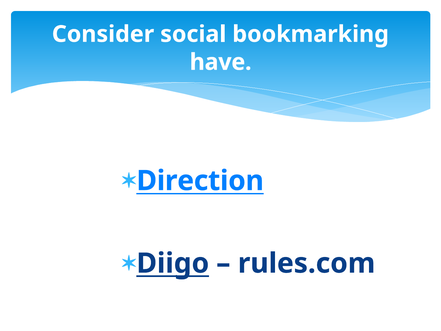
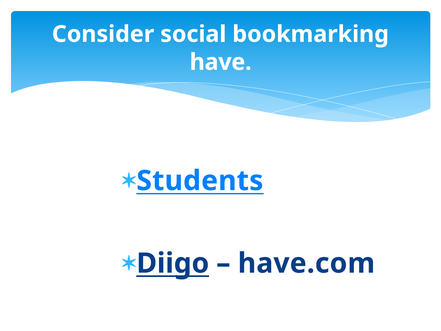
Direction: Direction -> Students (200, 181)
rules.com: rules.com -> have.com (306, 263)
